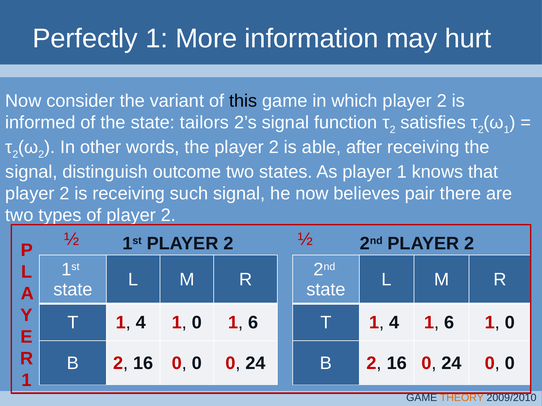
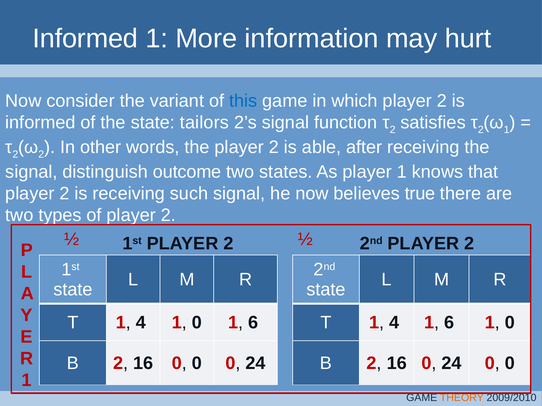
Perfectly: Perfectly -> Informed (85, 39)
this colour: black -> blue (243, 101)
pair: pair -> true (420, 194)
